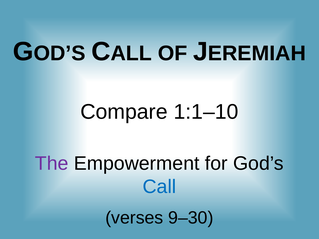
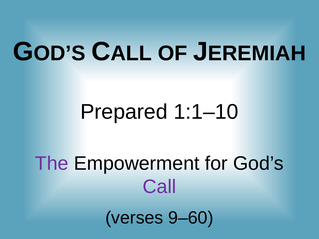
Compare: Compare -> Prepared (124, 112)
Call colour: blue -> purple (159, 187)
9–30: 9–30 -> 9–60 (191, 218)
